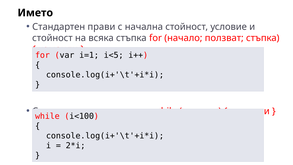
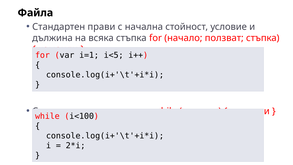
Името: Името -> Файла (35, 13)
стойност: стойност -> дължина (52, 38)
